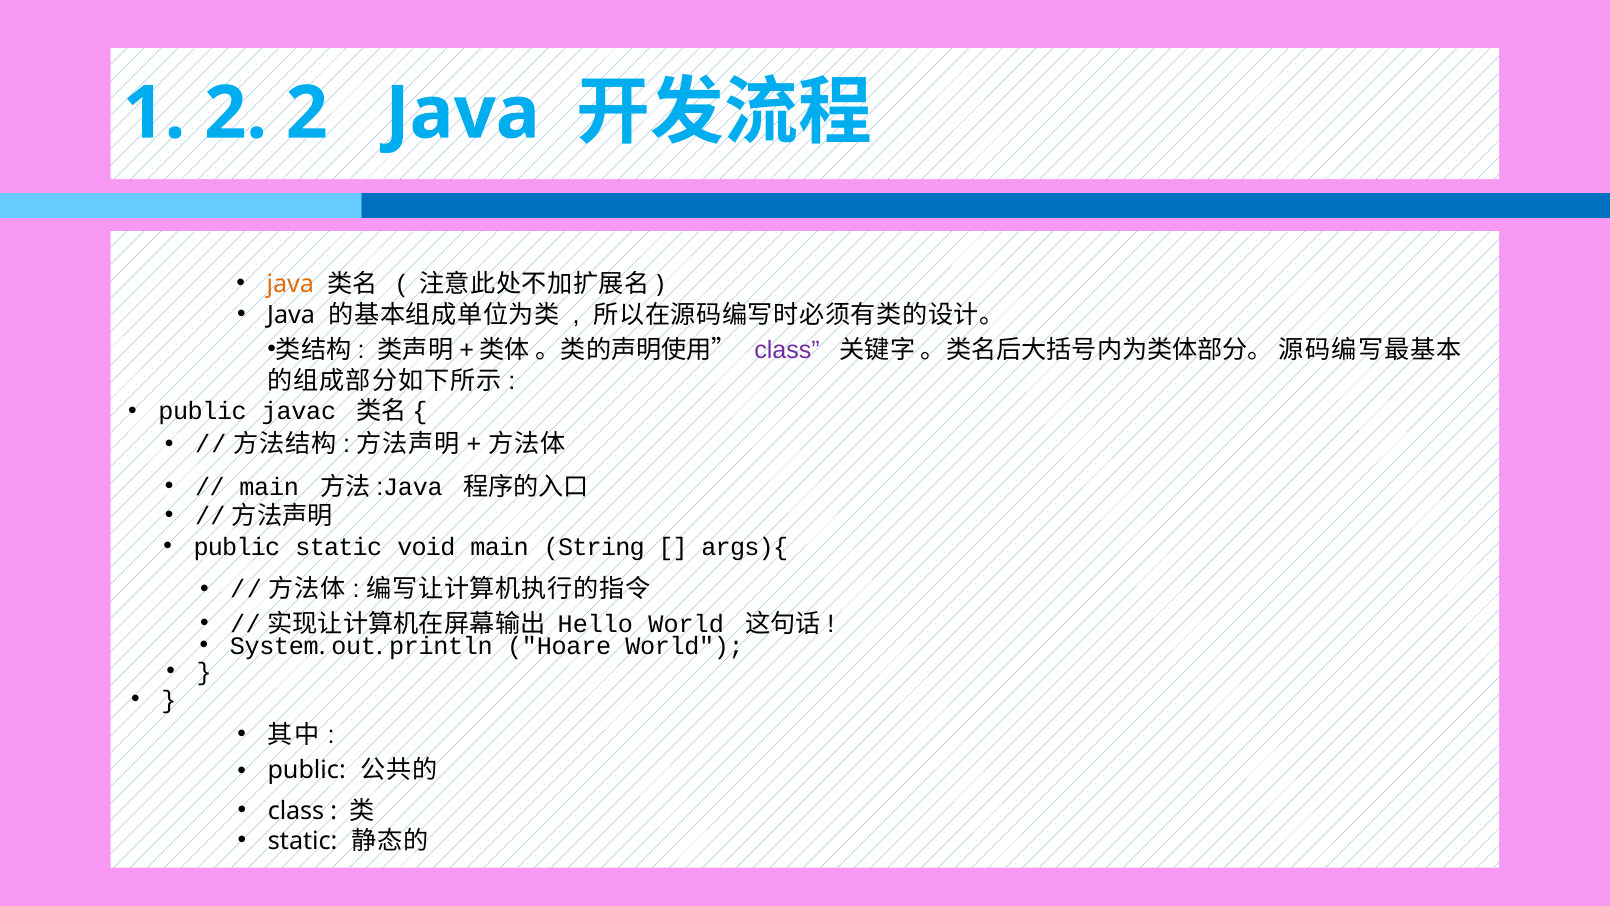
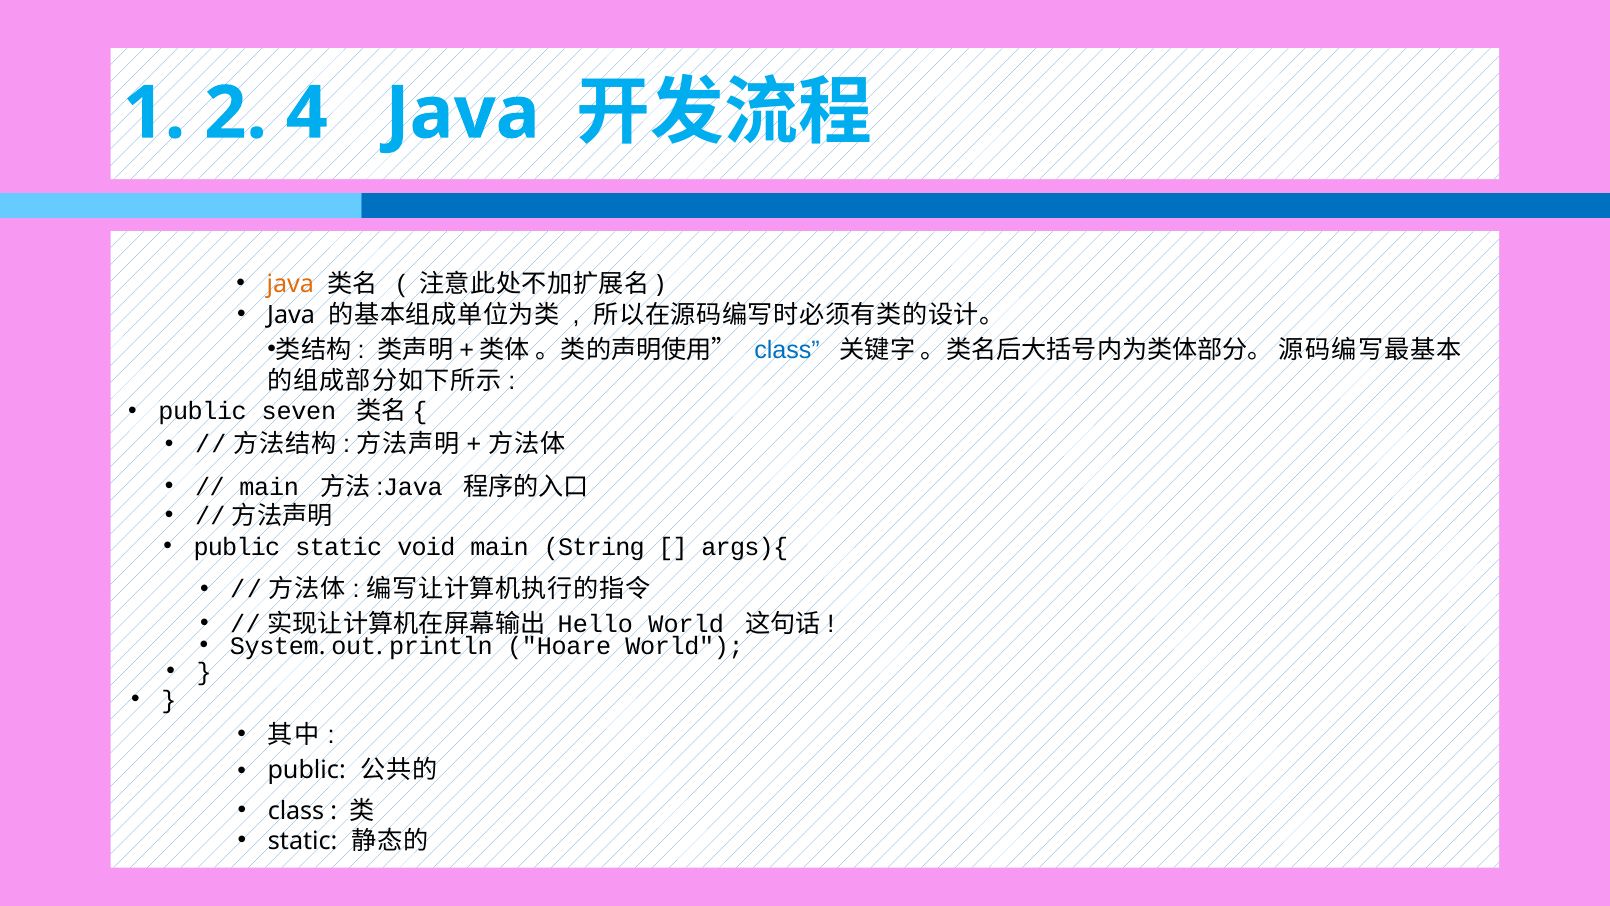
2 2: 2 -> 4 (307, 113)
class colour: purple -> blue (787, 350)
javac: javac -> seven (299, 411)
